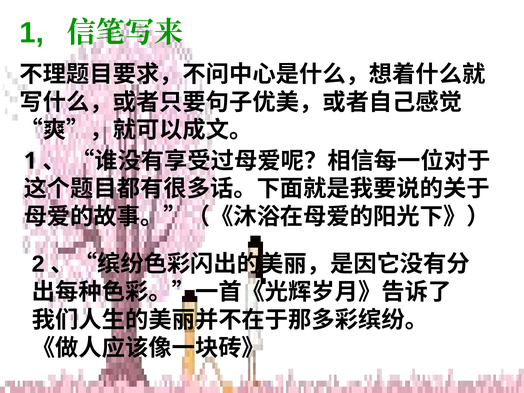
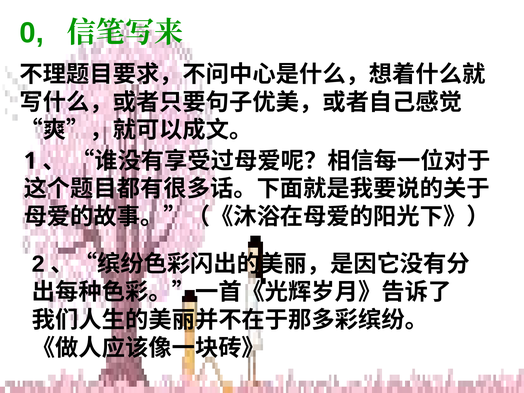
1: 1 -> 0 (32, 33)
